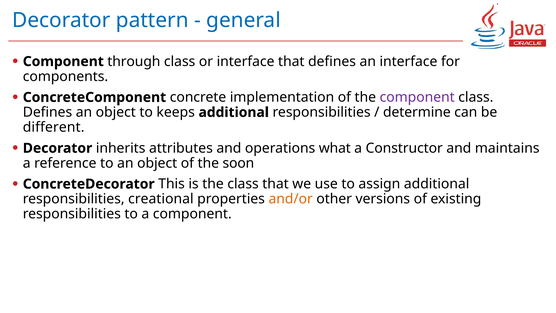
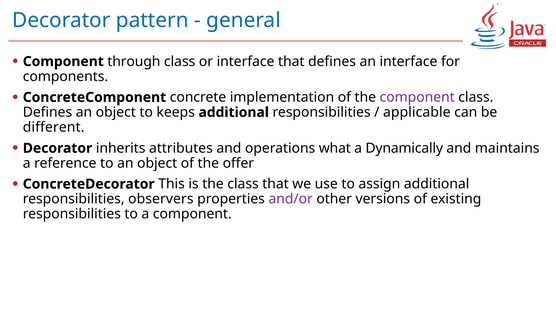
determine: determine -> applicable (417, 112)
Constructor: Constructor -> Dynamically (404, 148)
soon: soon -> offer (238, 163)
creational: creational -> observers (161, 199)
and/or colour: orange -> purple (291, 199)
